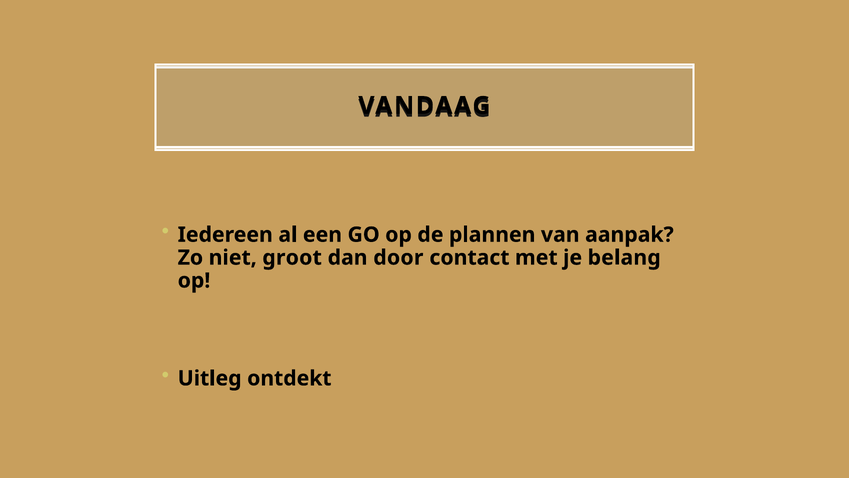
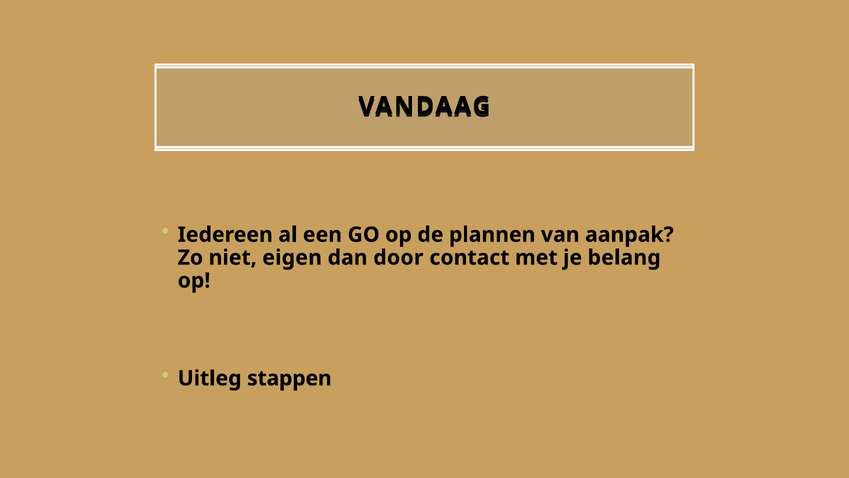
groot: groot -> eigen (292, 257)
ontdekt: ontdekt -> stappen (289, 378)
